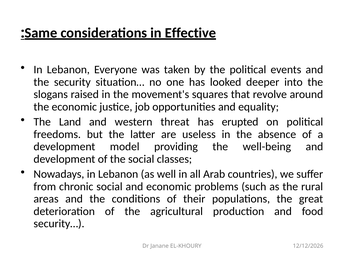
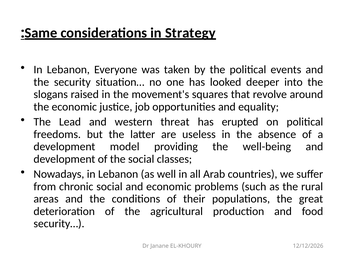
Effective: Effective -> Strategy (190, 33)
Land: Land -> Lead (70, 122)
